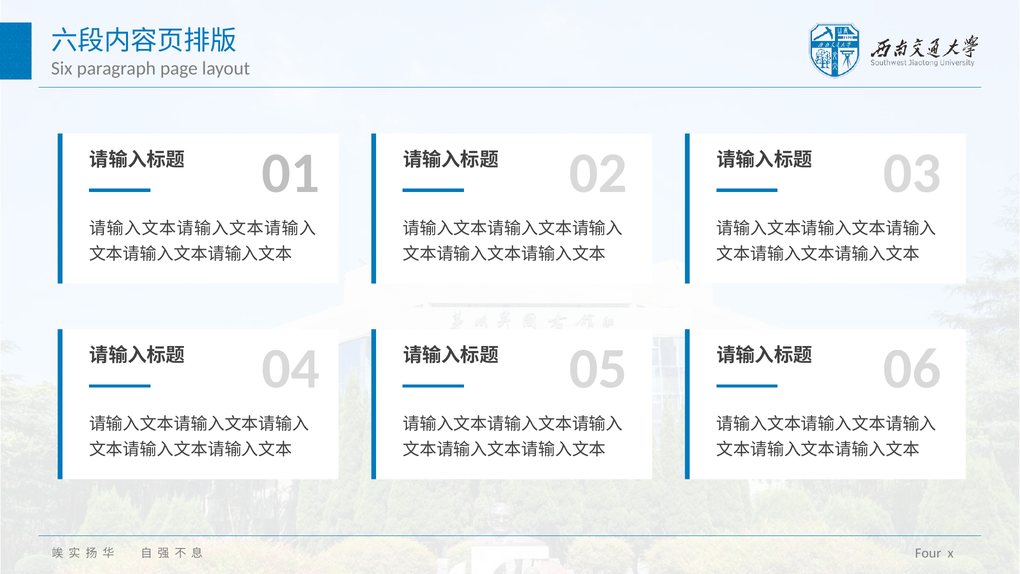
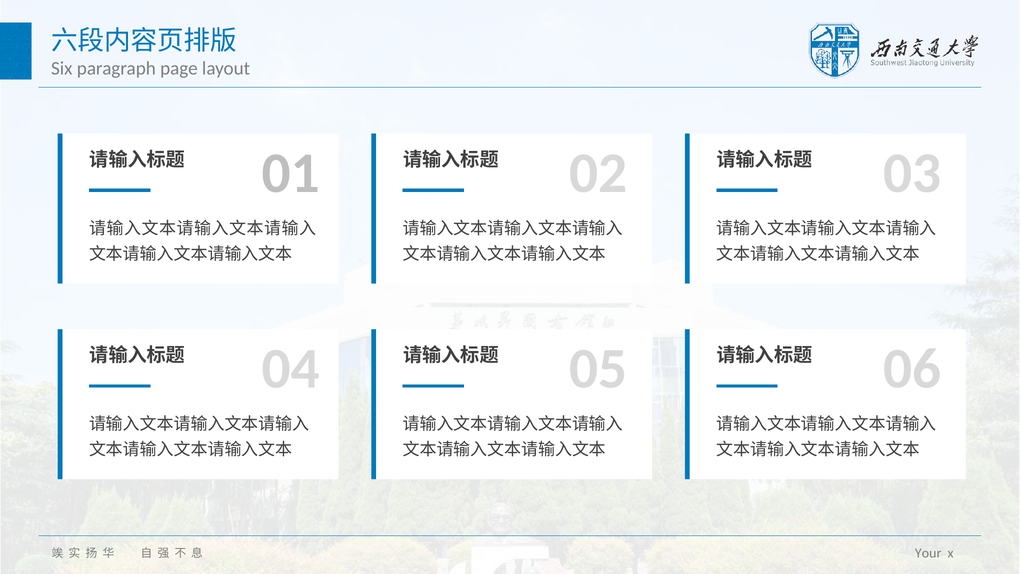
Four: Four -> Your (928, 553)
